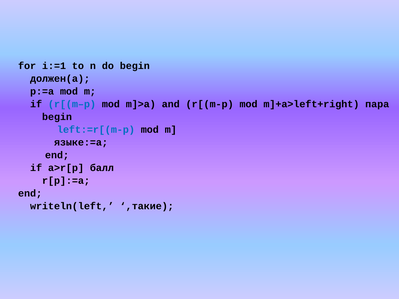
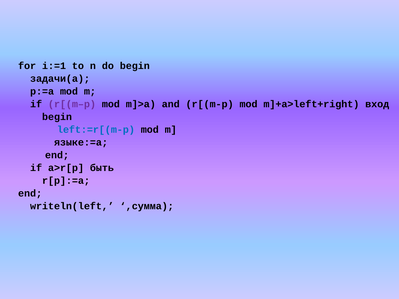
должен(a: должен(a -> задачи(a (60, 79)
r[(m–p colour: blue -> purple (72, 104)
пара: пара -> вход (377, 104)
балл: балл -> быть (102, 168)
,такие: ,такие -> ,сумма (147, 206)
